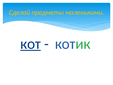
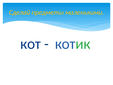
кот underline: present -> none (31, 44)
